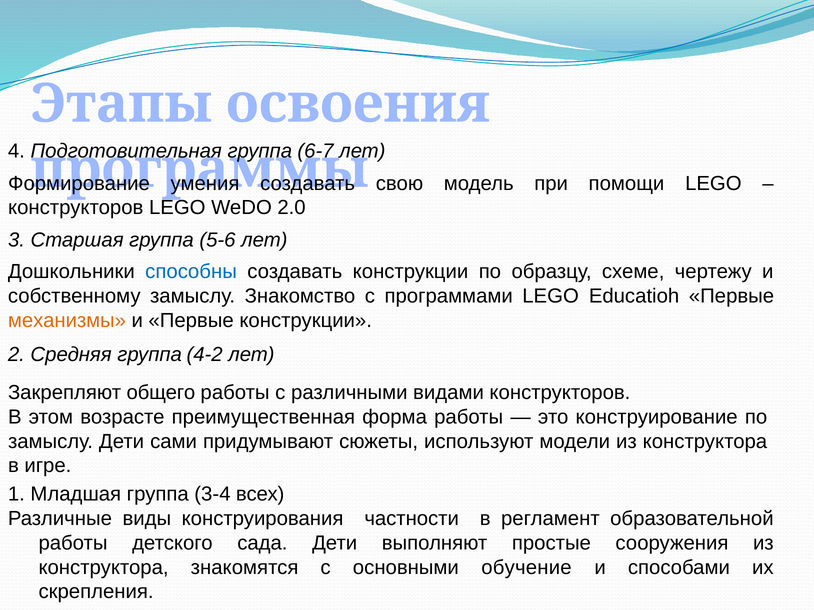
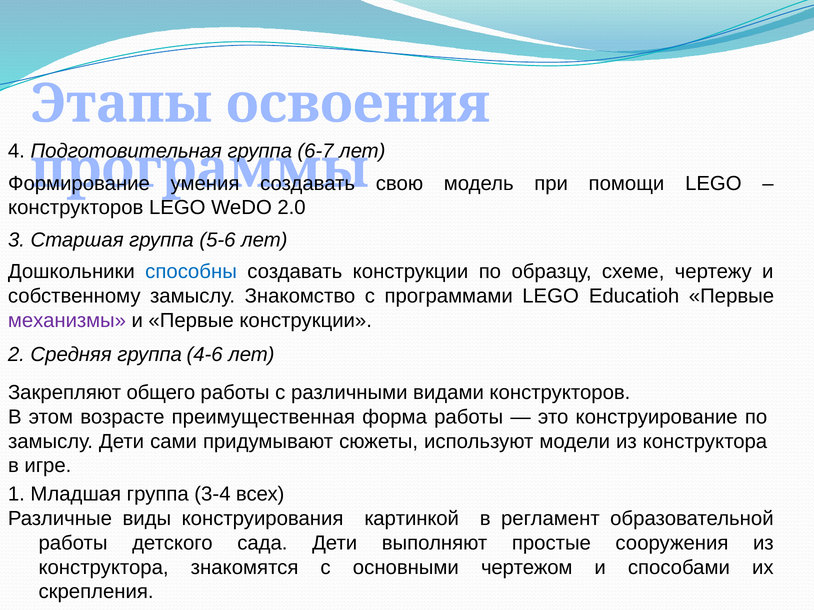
механизмы colour: orange -> purple (67, 321)
4-2: 4-2 -> 4-6 (205, 355)
частности: частности -> картинкой (412, 519)
обучение: обучение -> чертежом (527, 568)
